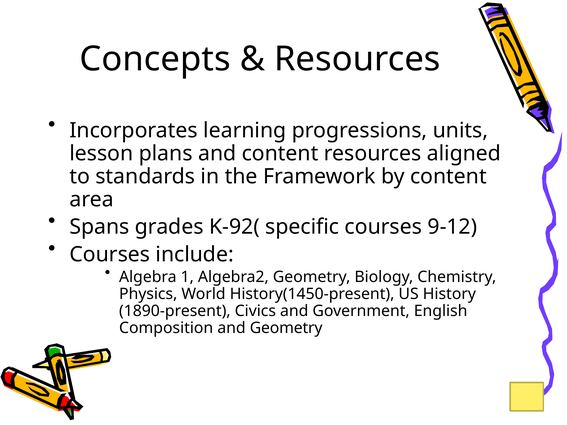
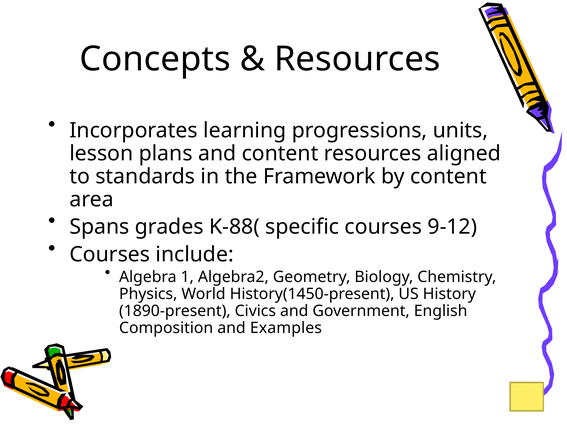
K-92(: K-92( -> K-88( (234, 227)
and Geometry: Geometry -> Examples (286, 328)
